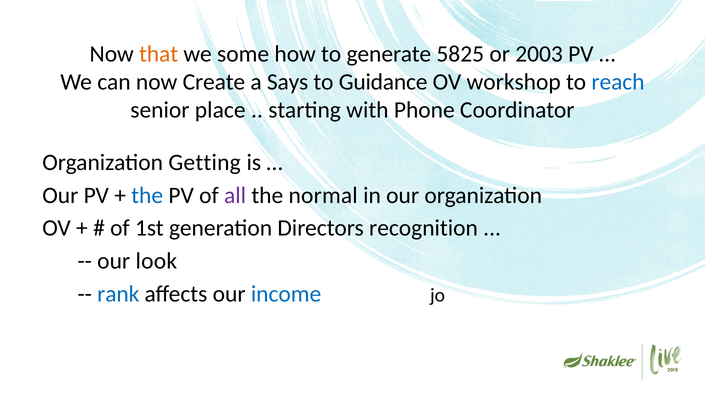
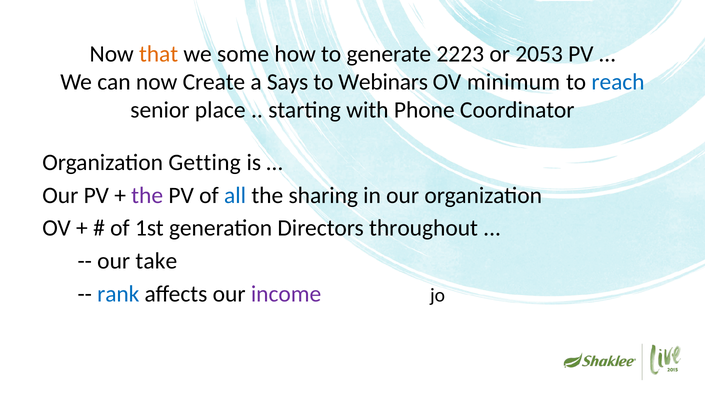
5825: 5825 -> 2223 (460, 54)
2003: 2003 -> 2053 (539, 54)
Guidance: Guidance -> Webinars (383, 82)
workshop: workshop -> minimum (514, 82)
the colour: blue -> purple (147, 196)
all colour: purple -> blue (235, 196)
normal: normal -> sharing (323, 196)
recognition: recognition -> throughout (424, 229)
look: look -> take (156, 261)
income colour: blue -> purple (286, 294)
